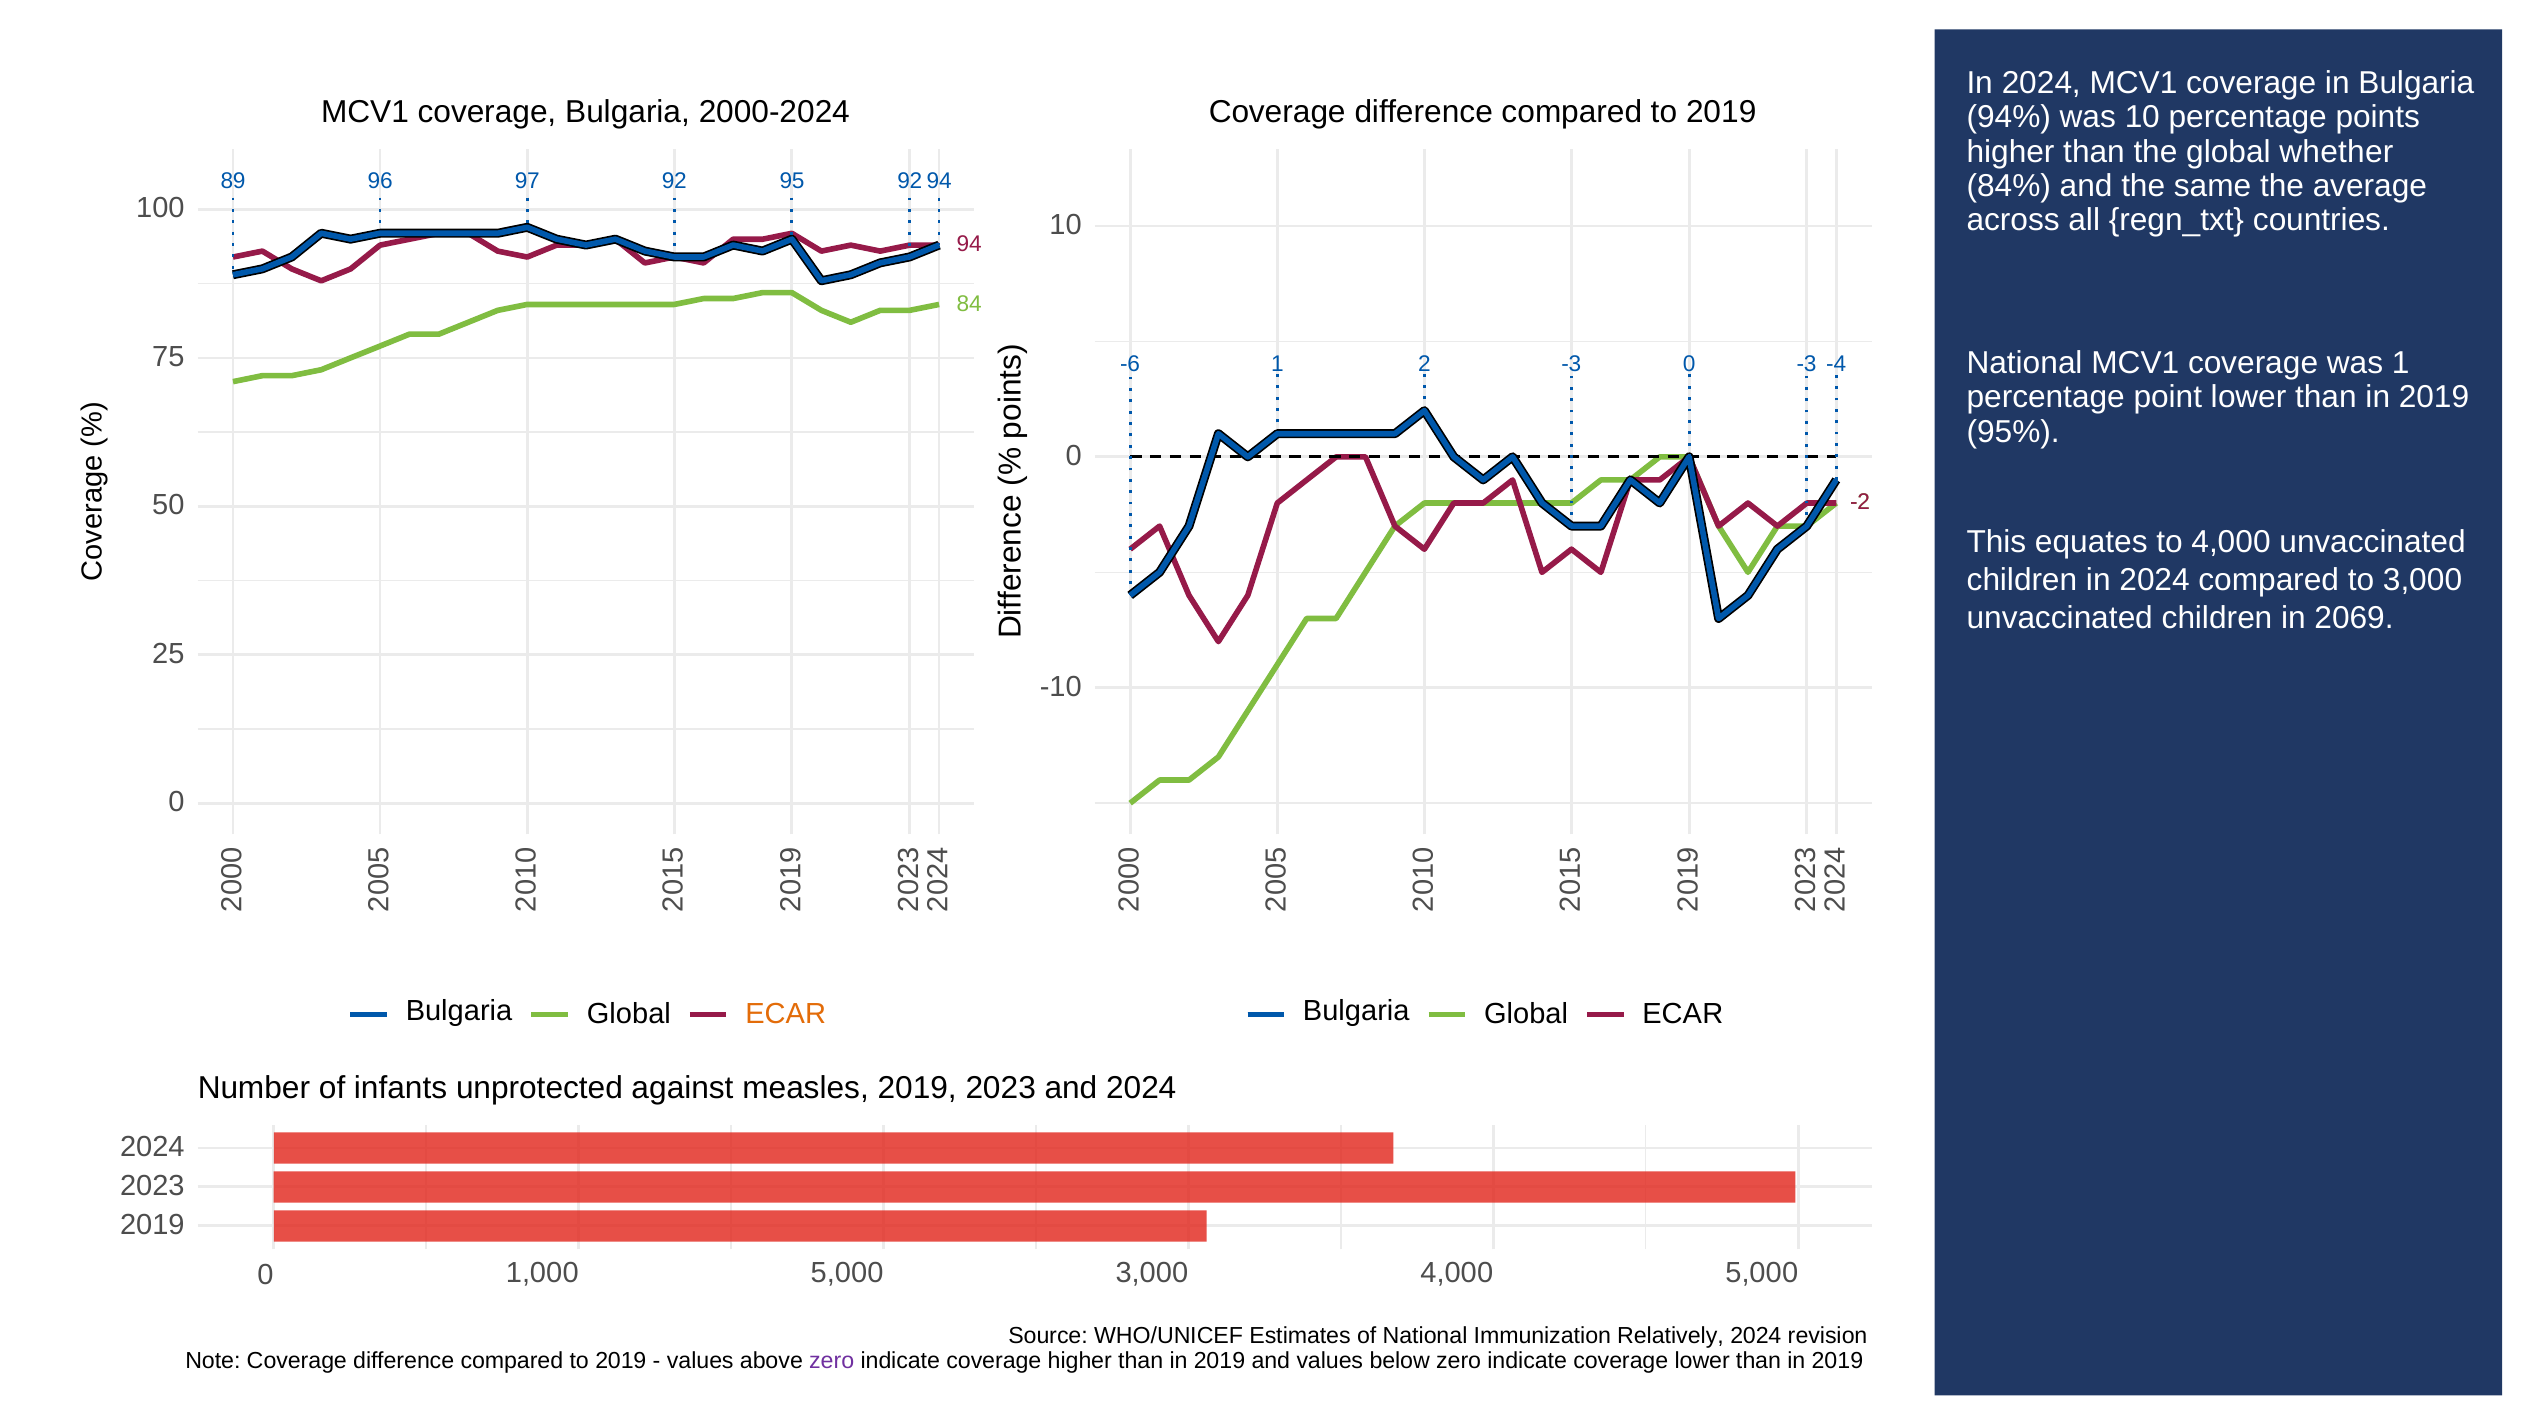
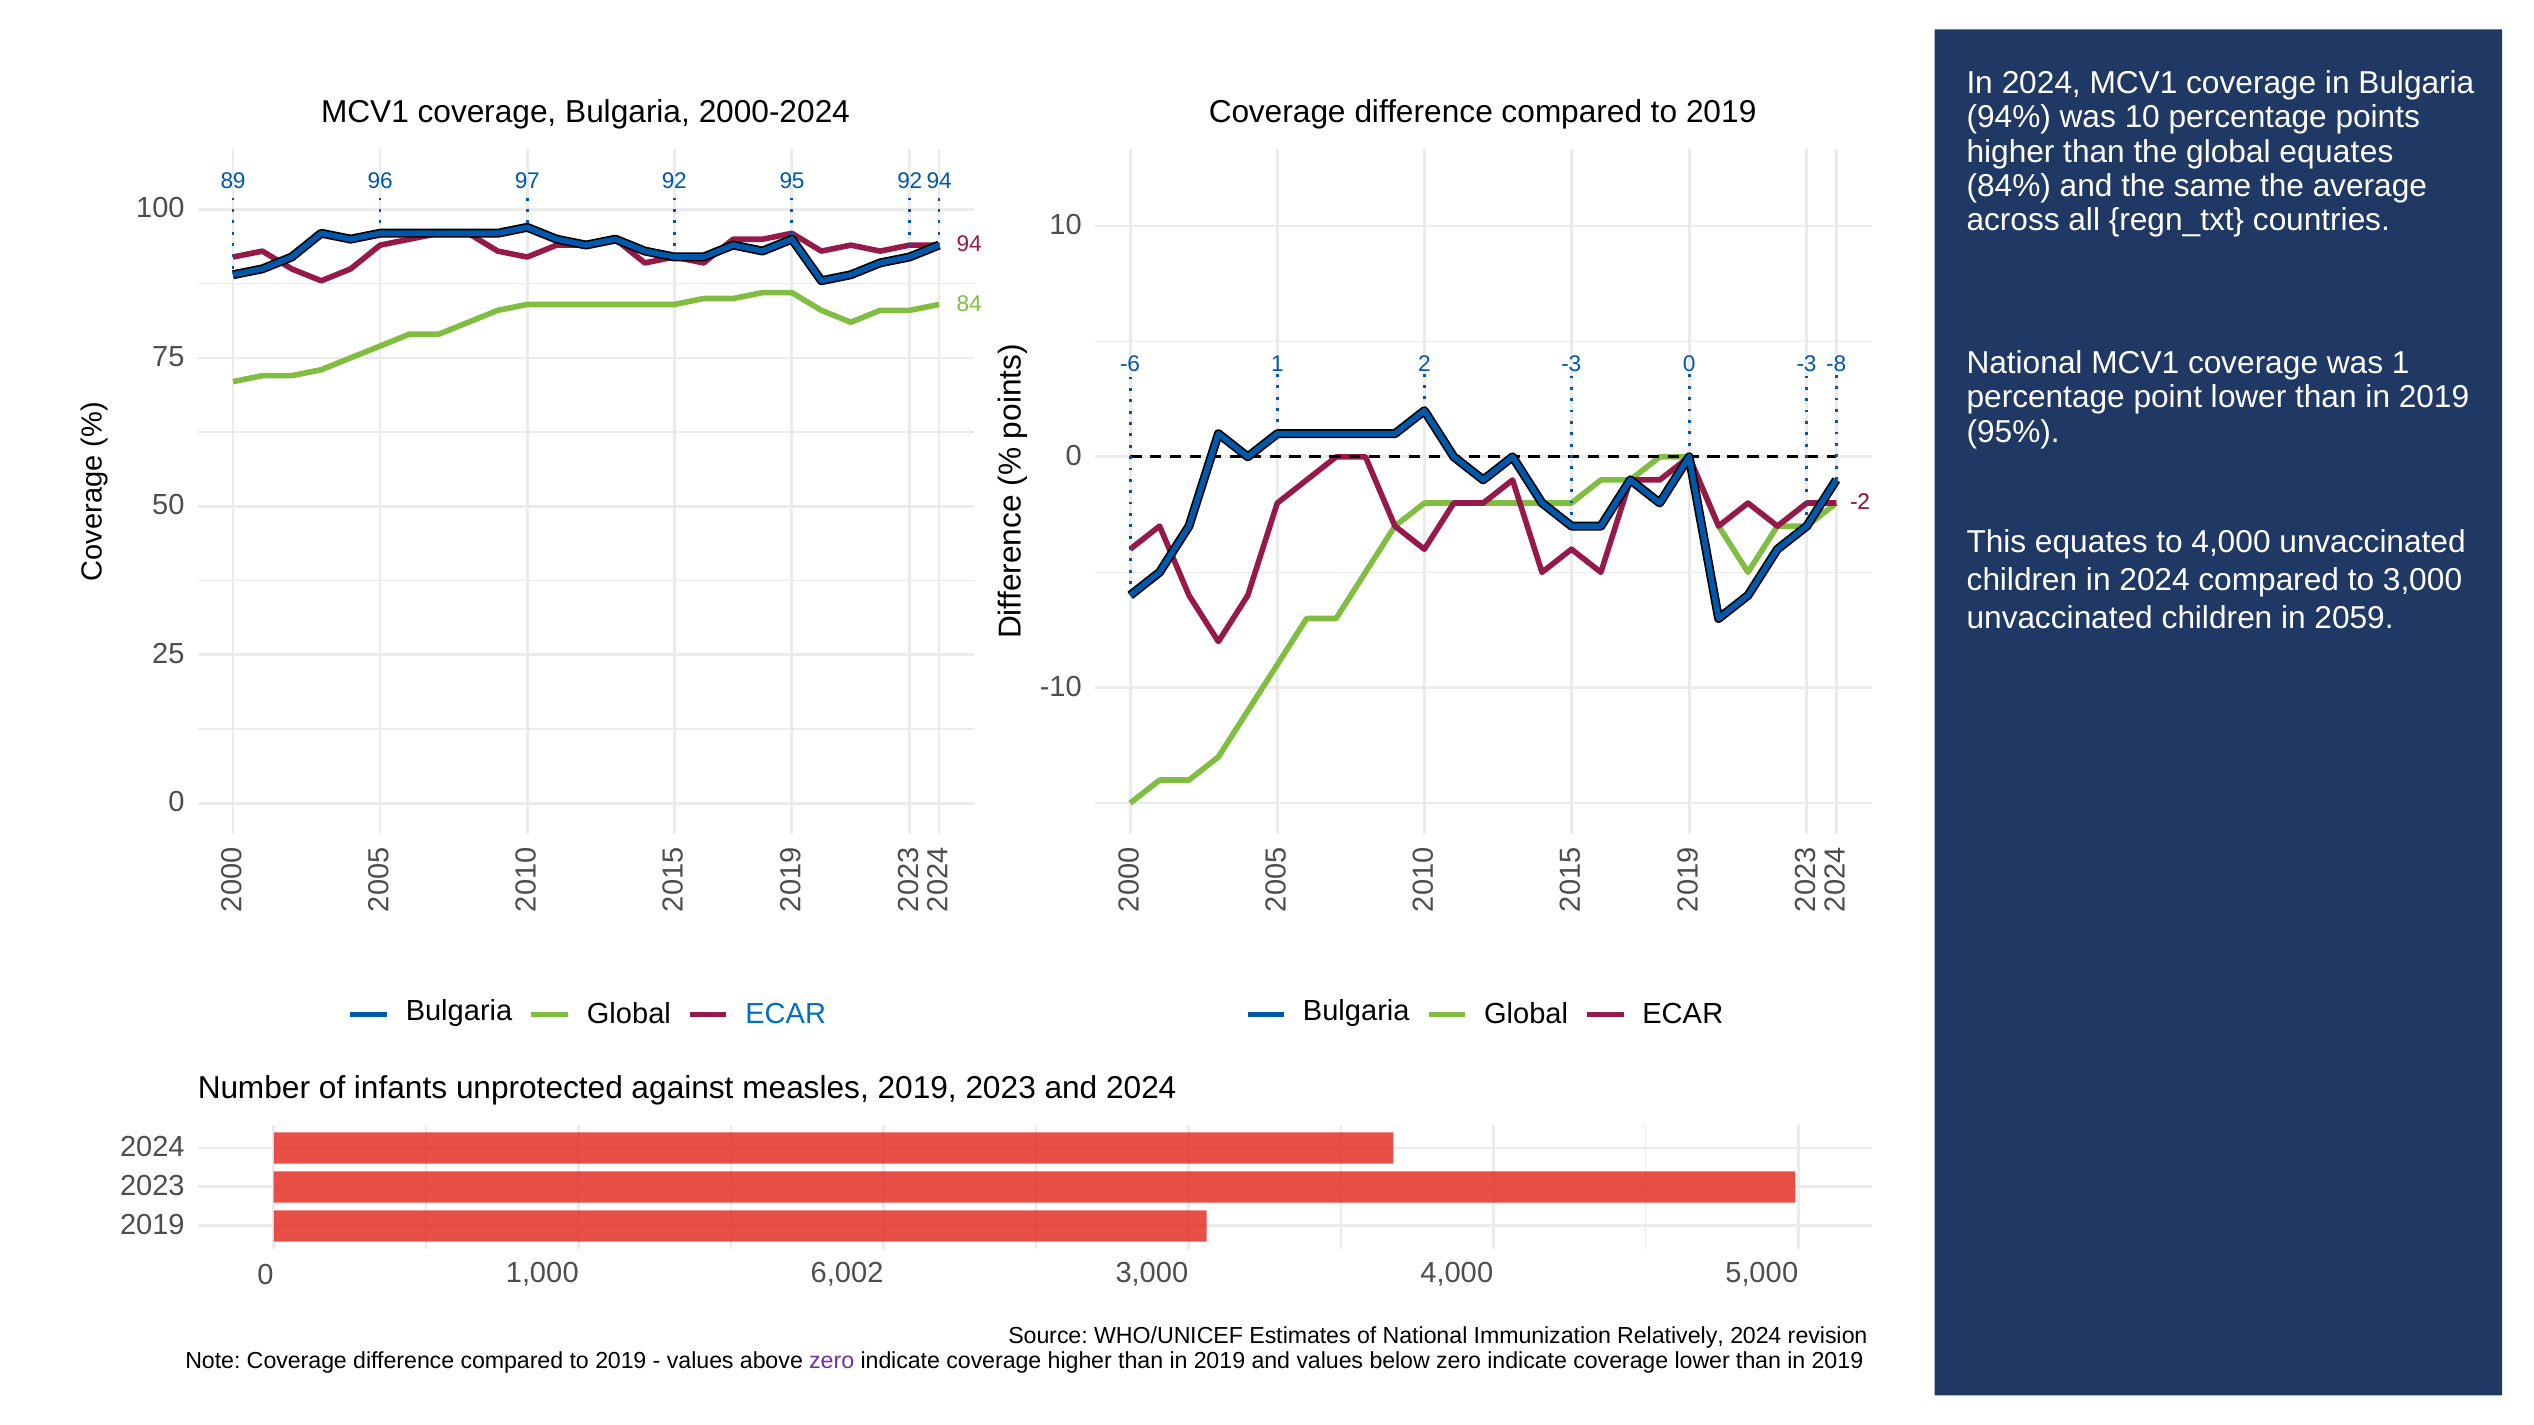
global whether: whether -> equates (2336, 152)
-4: -4 -> -8 (1836, 364)
2069: 2069 -> 2059 (2354, 618)
ECAR colour: orange -> blue (786, 1014)
1,000 5,000: 5,000 -> 6,002 (847, 1273)
